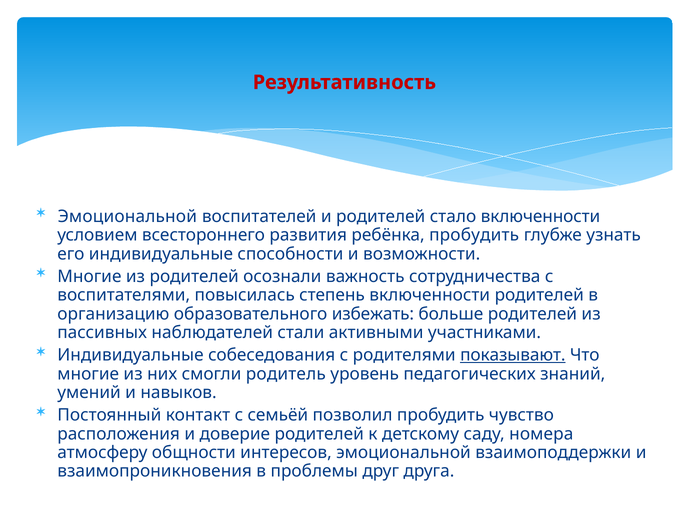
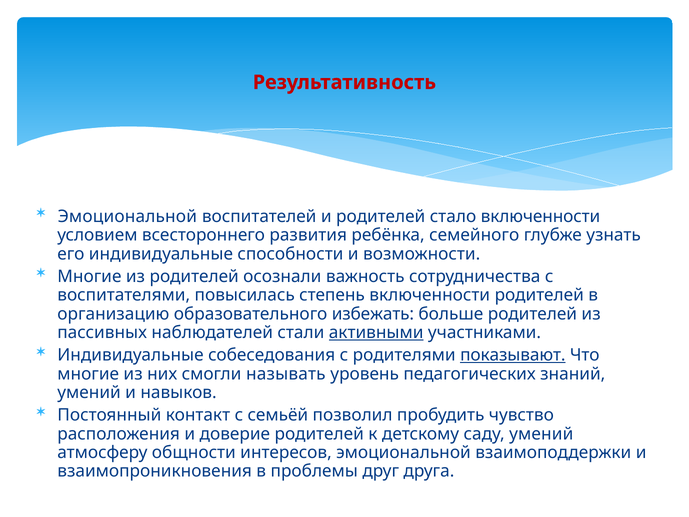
ребёнка пробудить: пробудить -> семейного (474, 235)
активными underline: none -> present (376, 332)
родитель: родитель -> называть (286, 374)
саду номера: номера -> умений (541, 434)
